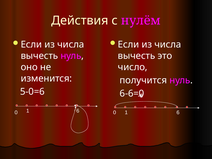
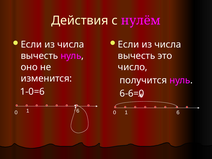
5-0=6: 5-0=6 -> 1-0=6 (32, 92)
